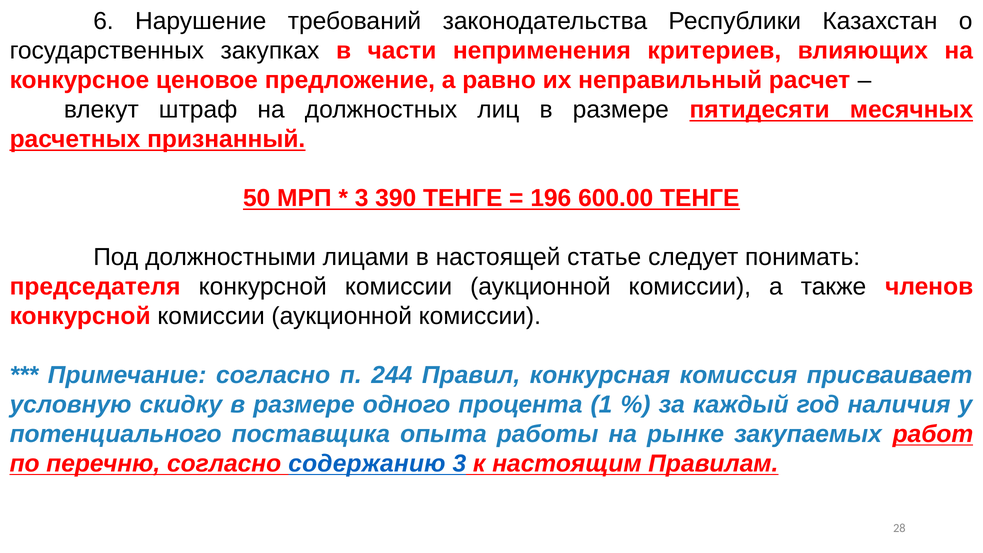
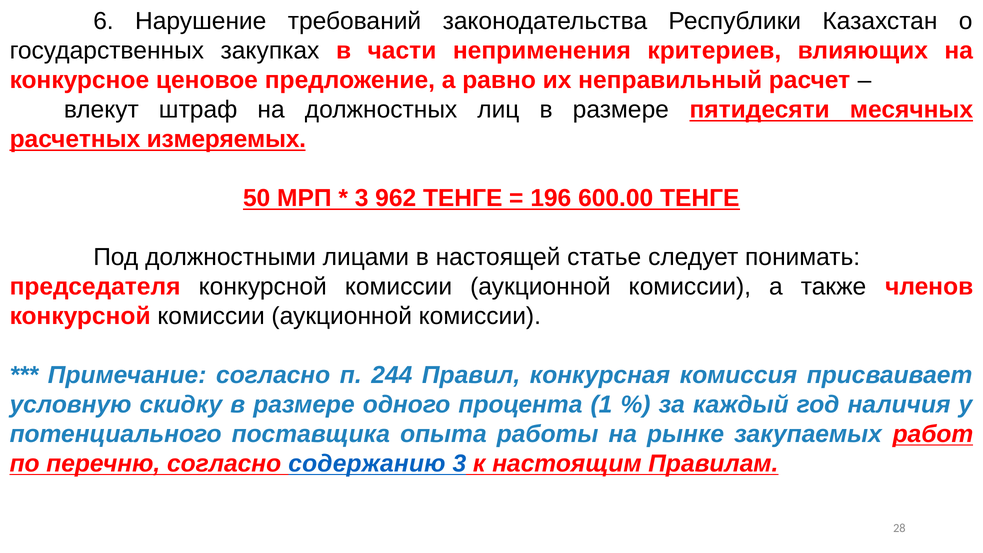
признанный: признанный -> измеряемых (226, 139)
390: 390 -> 962 (396, 198)
